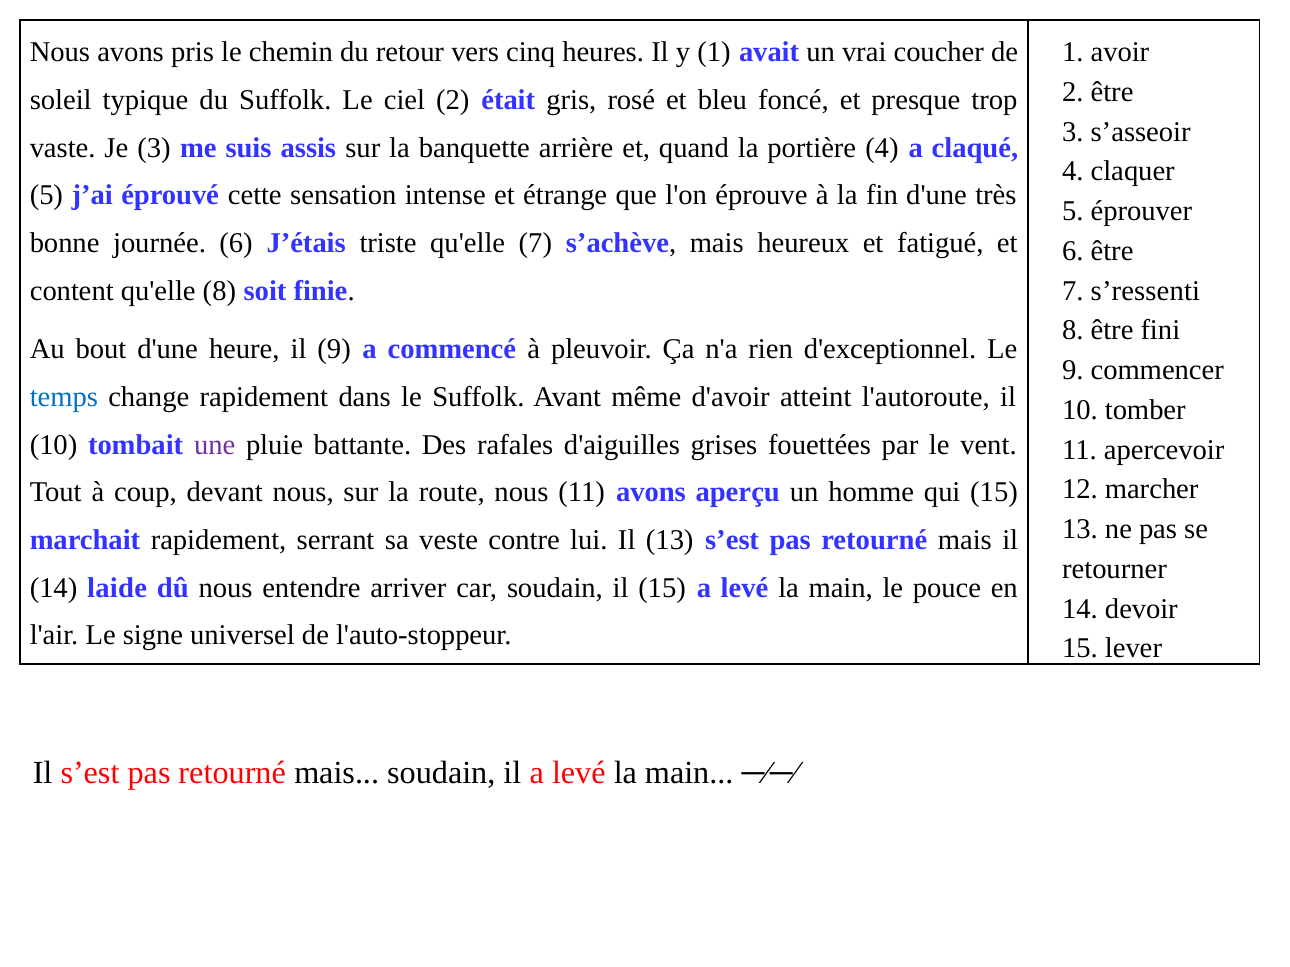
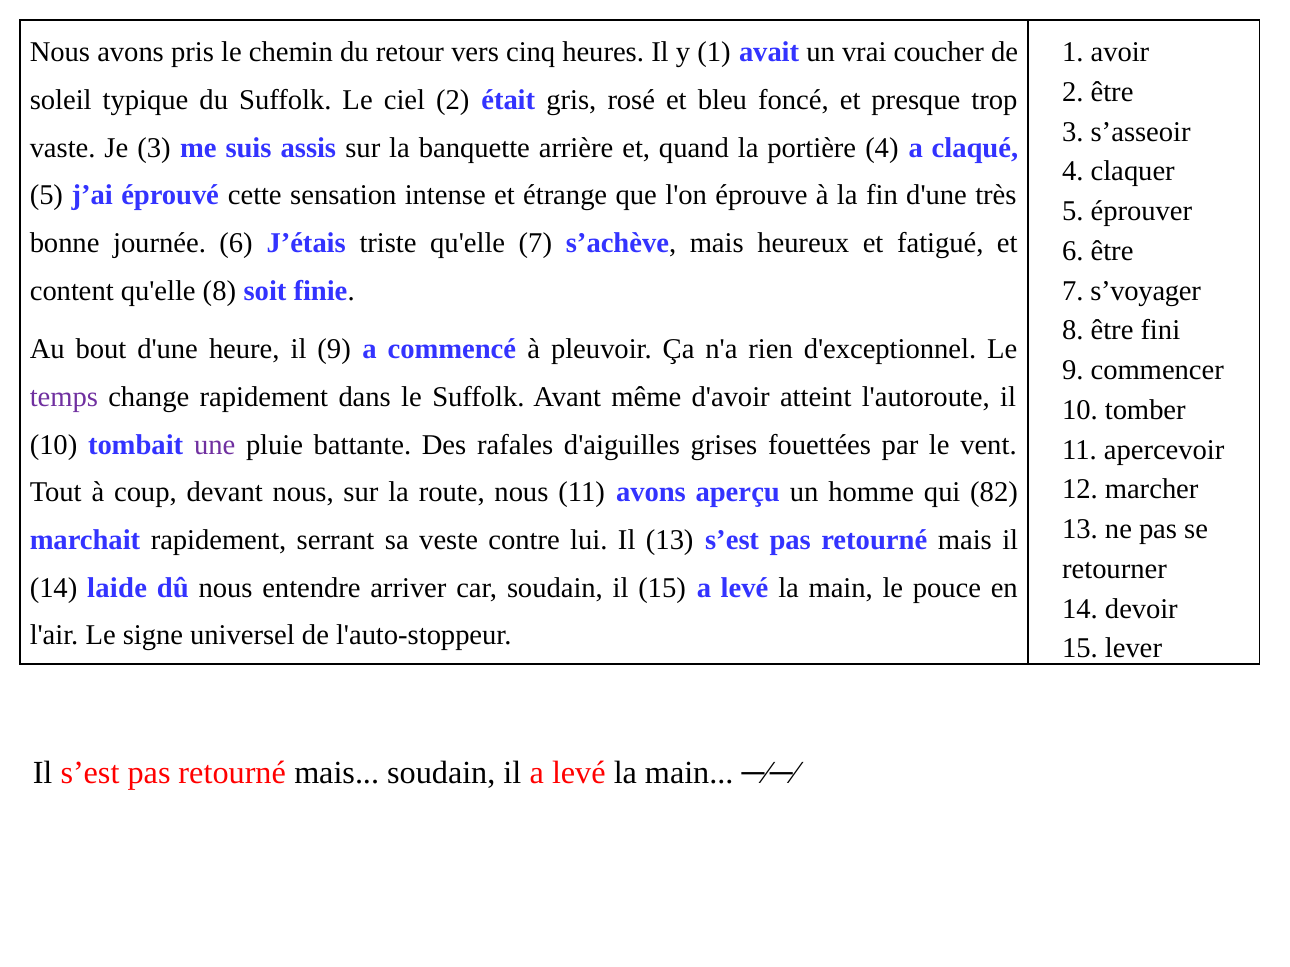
s’ressenti: s’ressenti -> s’voyager (1146, 291)
temps colour: blue -> purple (64, 397)
qui 15: 15 -> 82 (994, 493)
